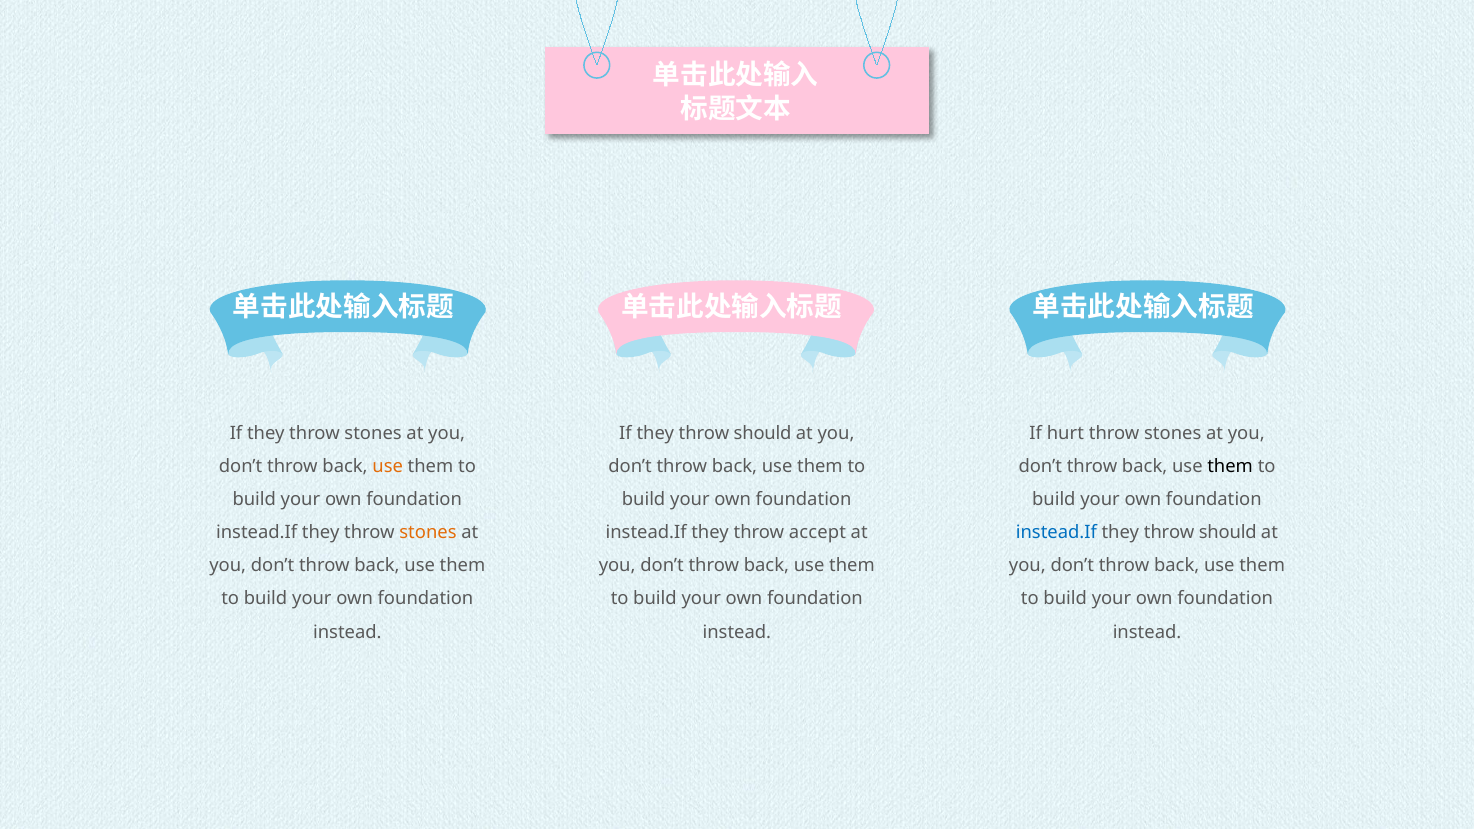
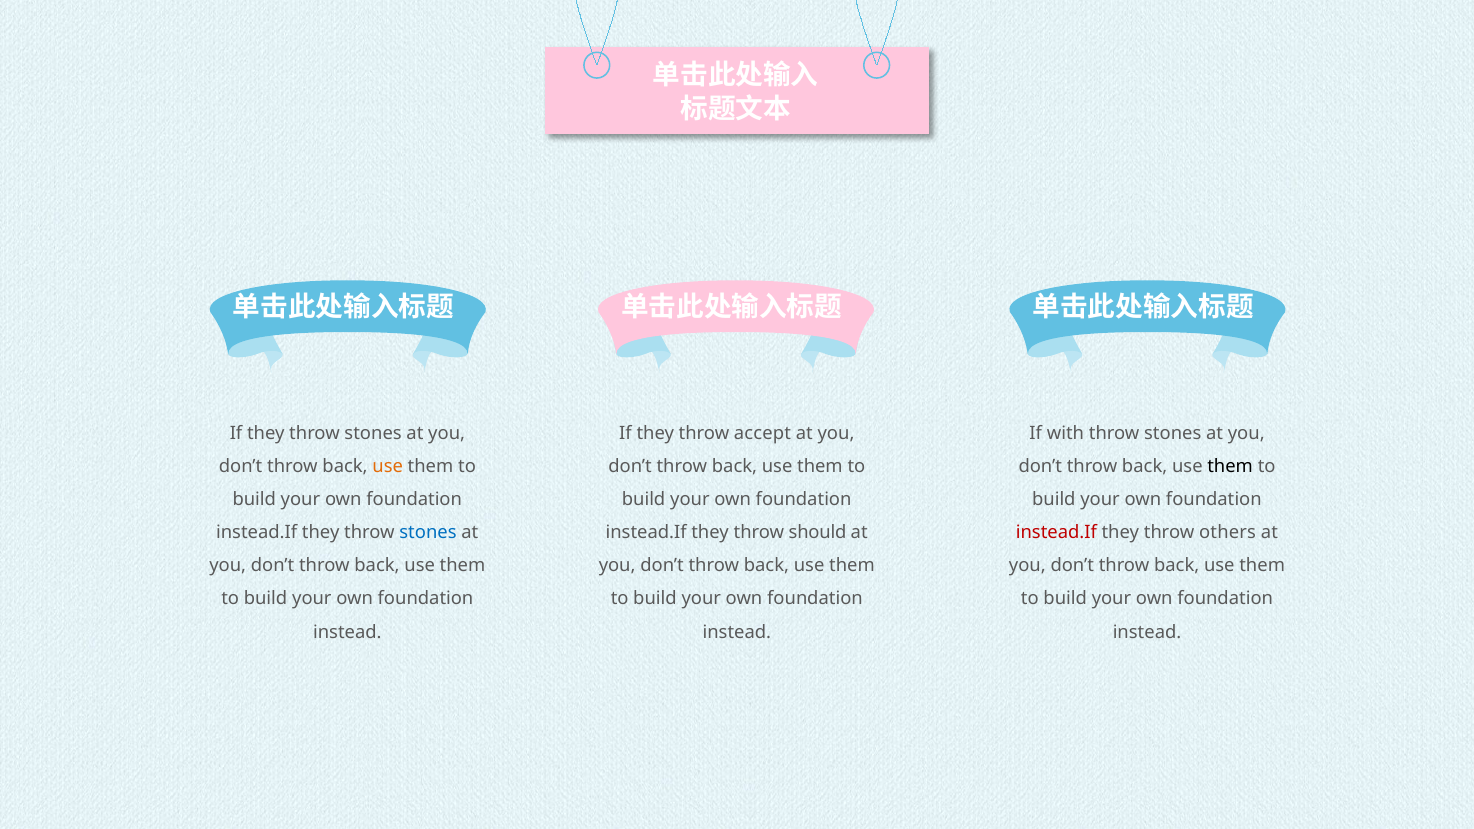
If they throw should: should -> accept (762, 433)
hurt: hurt -> with (1065, 433)
stones colour: orange -> blue (428, 533)
accept: accept -> should (818, 533)
instead.If colour: blue -> red (1056, 533)
should: should -> others (1228, 533)
